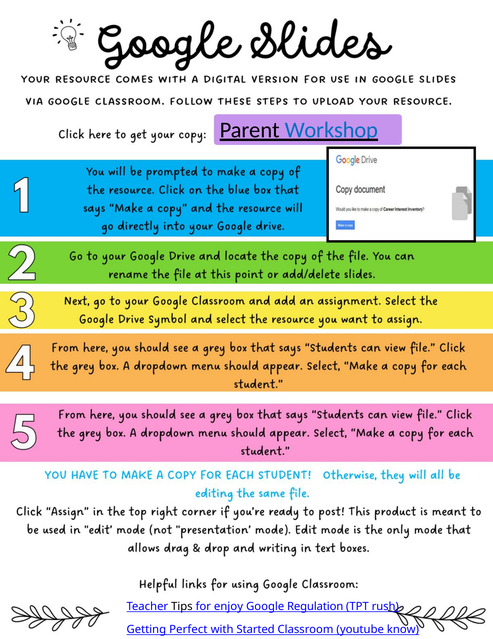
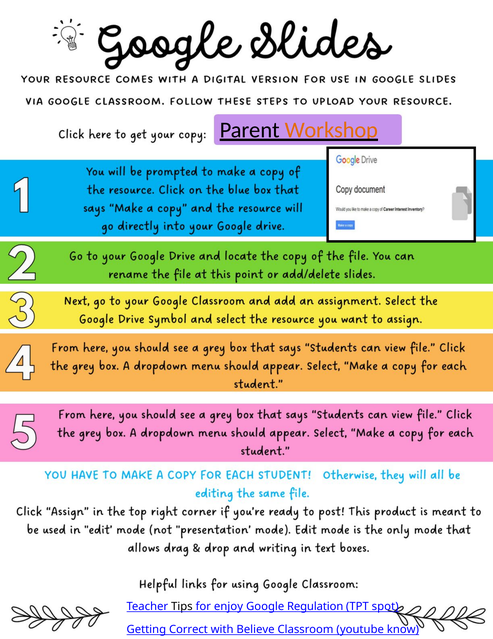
Workshop colour: blue -> orange (331, 130)
rush: rush -> spot (385, 605)
Perfect: Perfect -> Correct (188, 629)
Started: Started -> Believe (256, 629)
